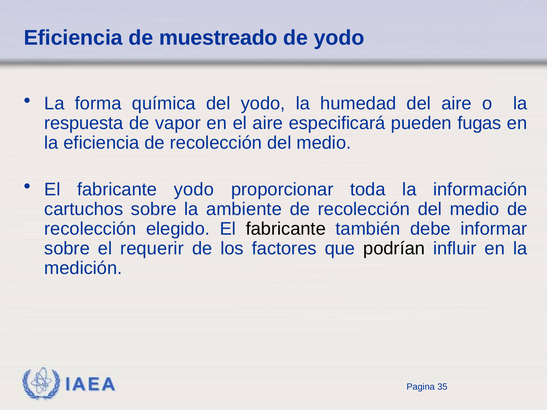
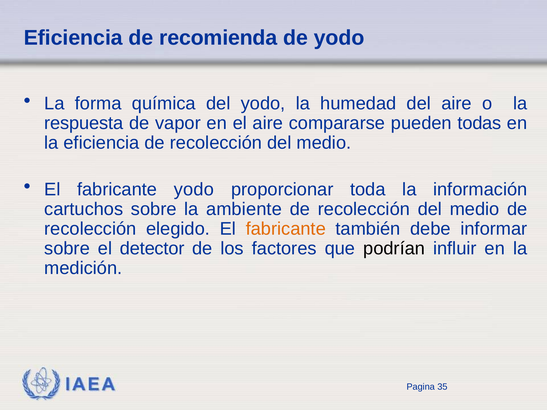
muestreado: muestreado -> recomienda (218, 38)
especificará: especificará -> compararse (337, 123)
fugas: fugas -> todas (479, 123)
fabricante colour: black -> orange (286, 229)
requerir: requerir -> detector (152, 249)
